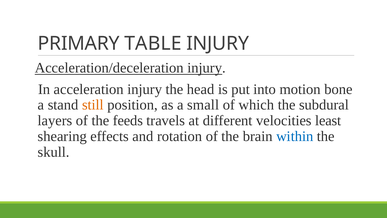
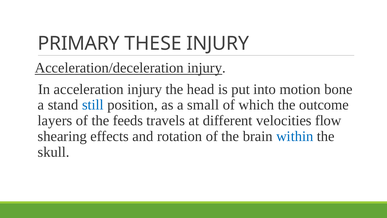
TABLE: TABLE -> THESE (153, 43)
still colour: orange -> blue (93, 105)
subdural: subdural -> outcome (324, 105)
least: least -> flow (328, 120)
